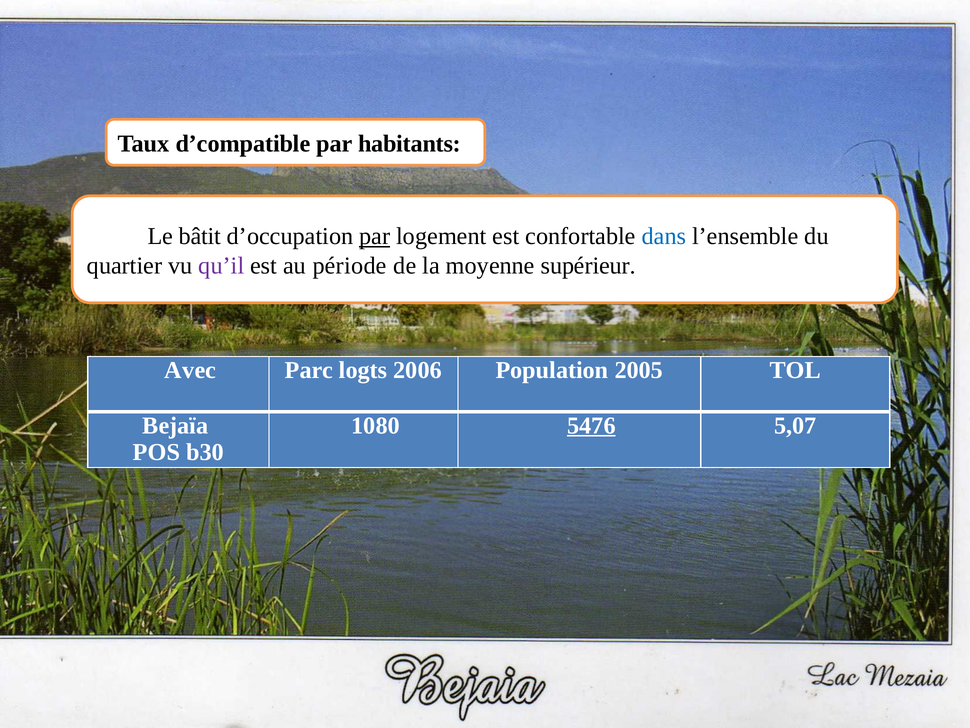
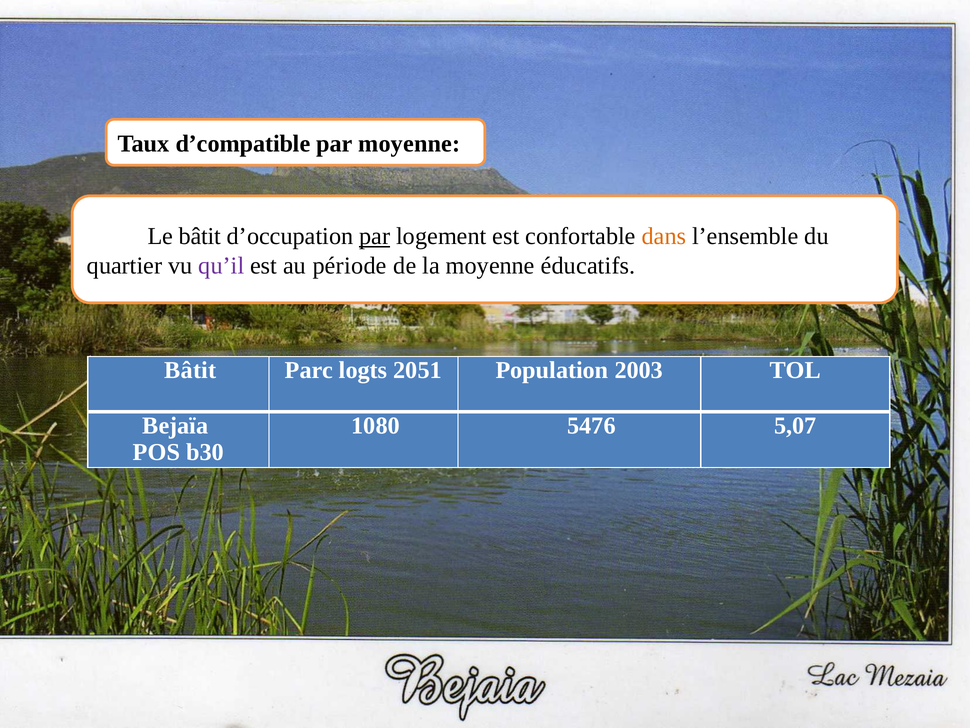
par habitants: habitants -> moyenne (409, 144)
dans colour: blue -> orange (664, 236)
supérieur: supérieur -> éducatifs (588, 265)
Avec: Avec -> Bâtit (190, 370)
2006: 2006 -> 2051 (418, 370)
2005: 2005 -> 2003 (639, 370)
5476 underline: present -> none (591, 425)
